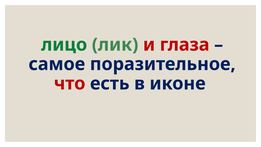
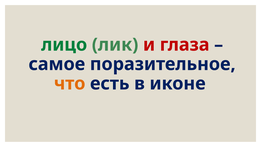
что colour: red -> orange (70, 83)
